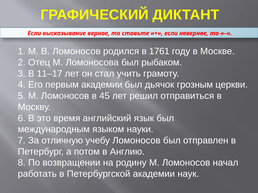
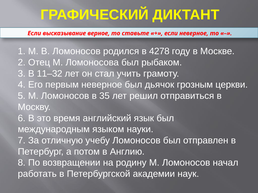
1761: 1761 -> 4278 (159, 51)
11–17: 11–17 -> 11–32 (50, 74)
первым академии: академии -> неверное (102, 85)
45: 45 -> 35 (104, 96)
